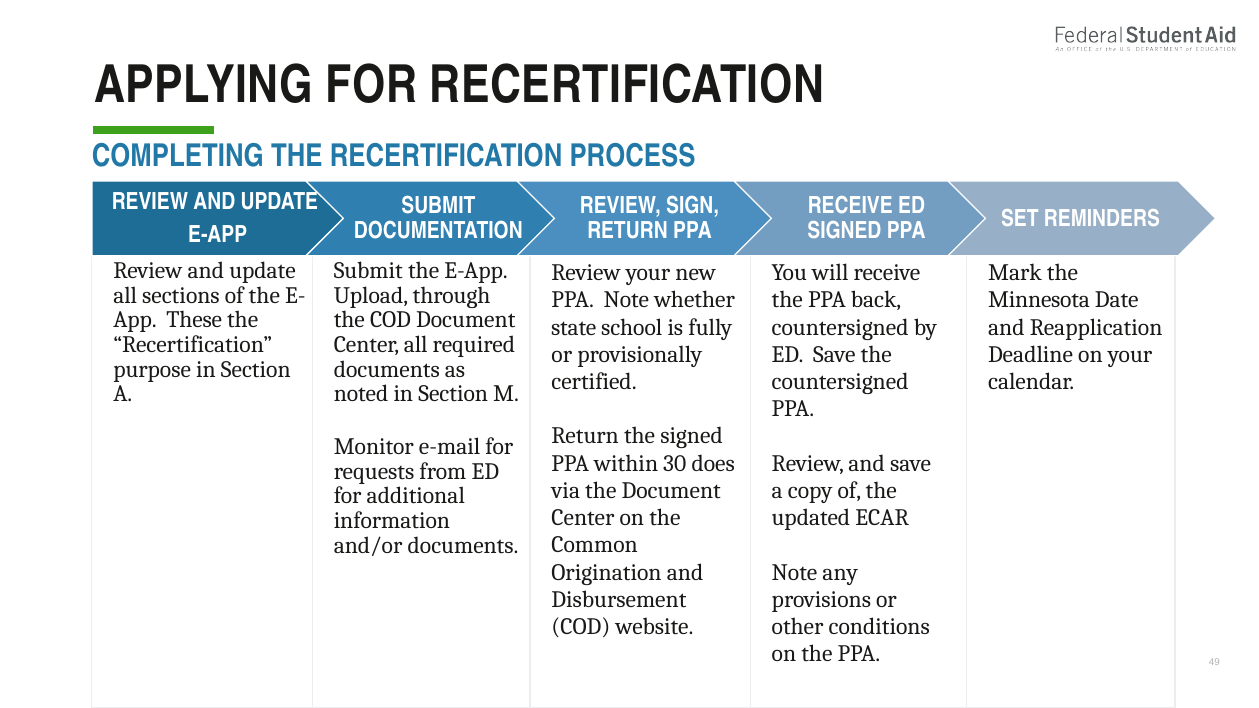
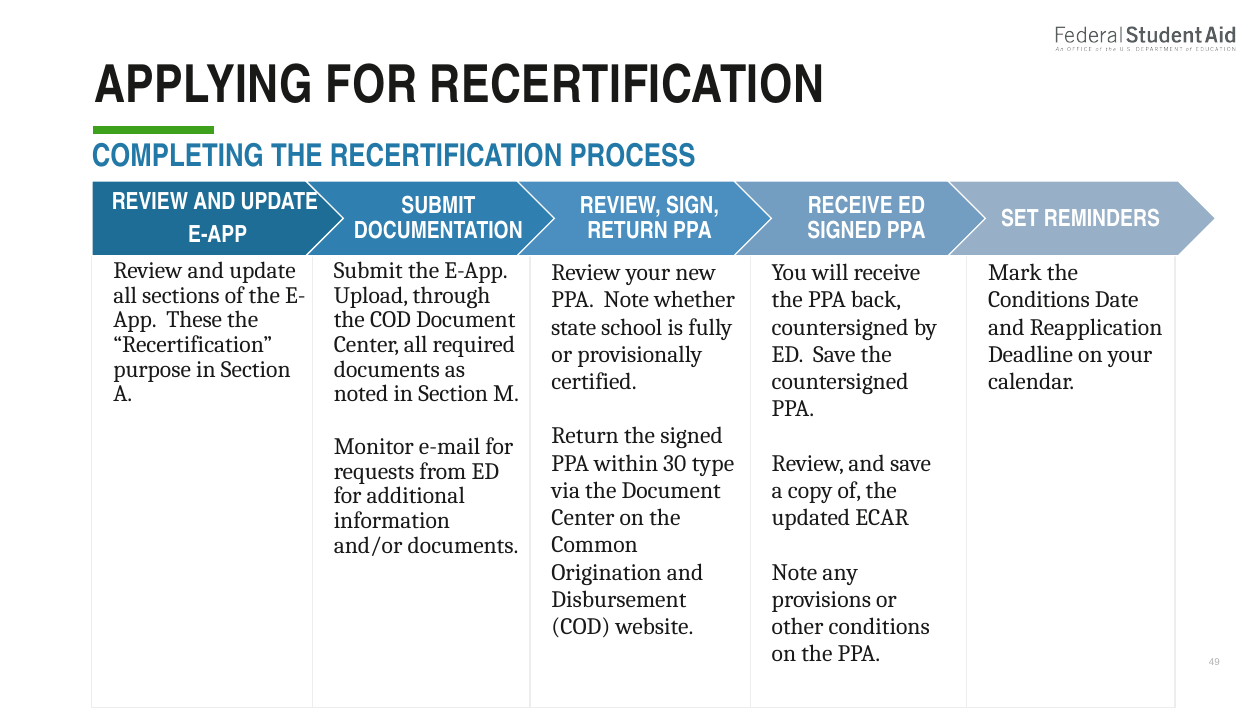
Minnesota: Minnesota -> Conditions (1039, 300)
does: does -> type (713, 464)
